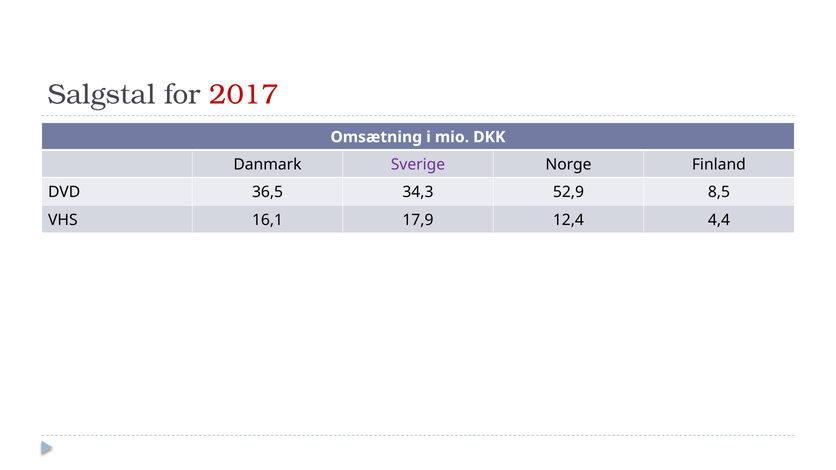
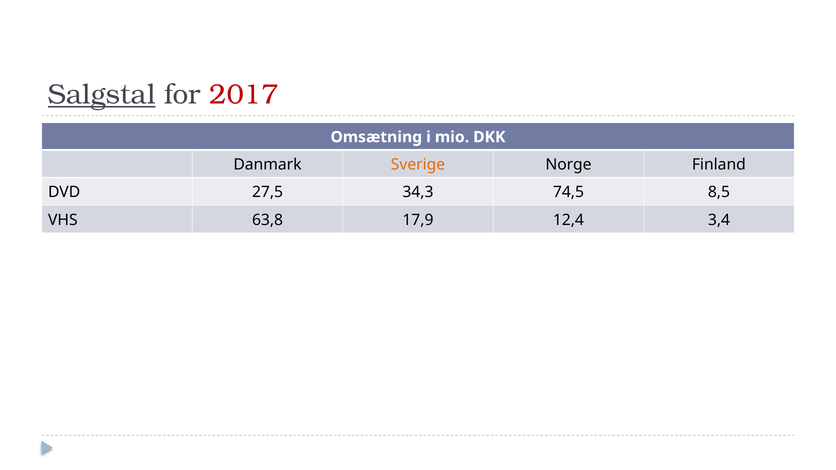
Salgstal underline: none -> present (102, 95)
Sverige colour: purple -> orange (418, 165)
36,5: 36,5 -> 27,5 (268, 192)
52,9: 52,9 -> 74,5 (568, 192)
16,1: 16,1 -> 63,8 (268, 220)
4,4: 4,4 -> 3,4 (719, 220)
